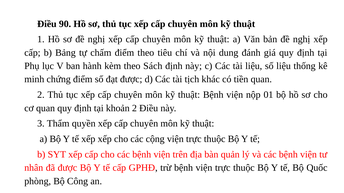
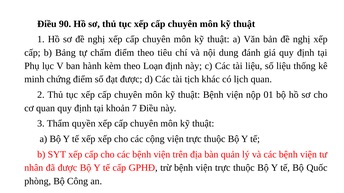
Sách: Sách -> Loạn (153, 66)
tiền: tiền -> lịch (241, 79)
khoản 2: 2 -> 7 (134, 108)
